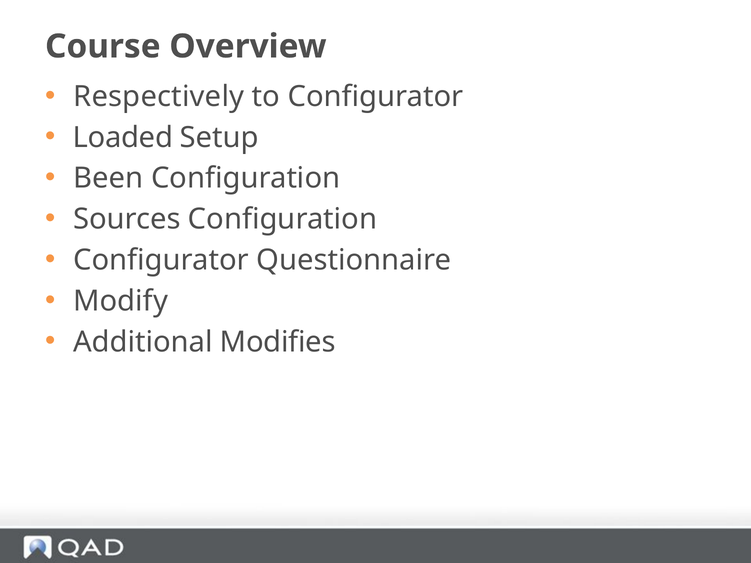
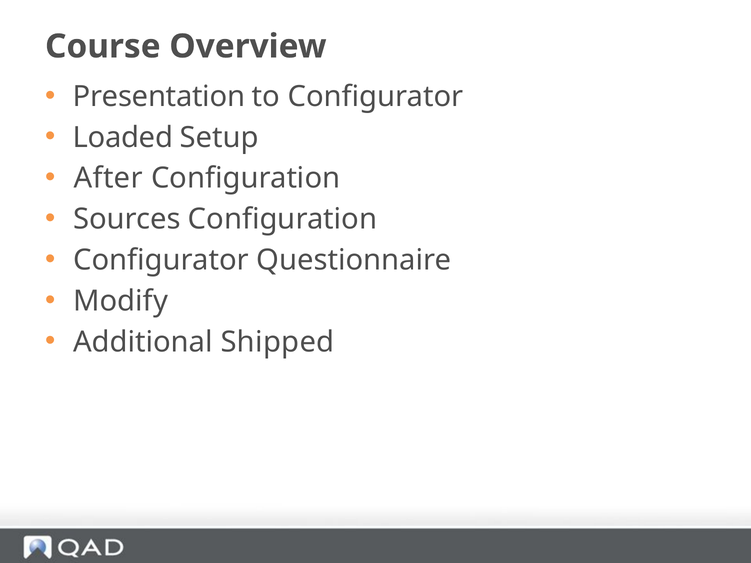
Respectively: Respectively -> Presentation (159, 97)
Been: Been -> After (108, 178)
Modifies: Modifies -> Shipped (277, 342)
